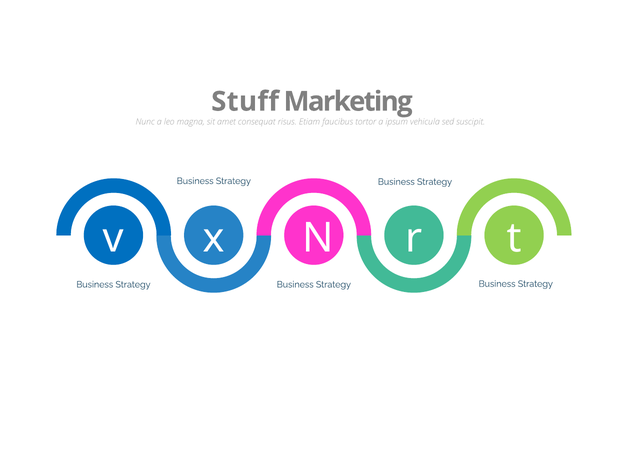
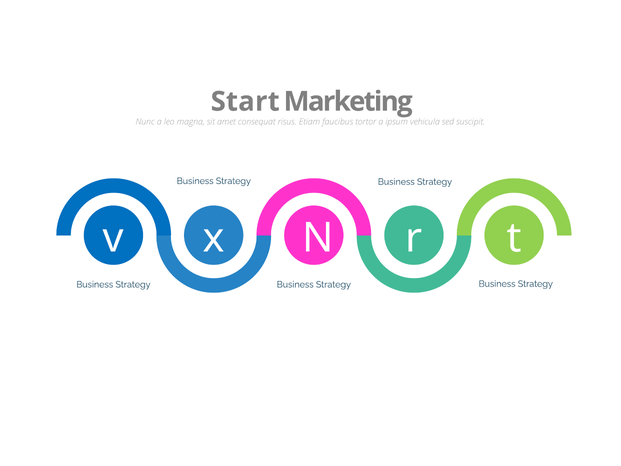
Stuff: Stuff -> Start (245, 102)
